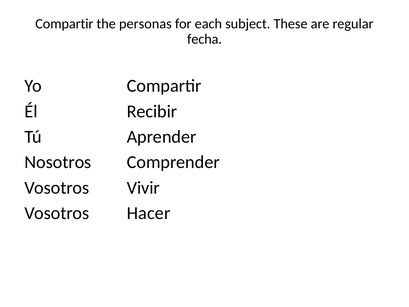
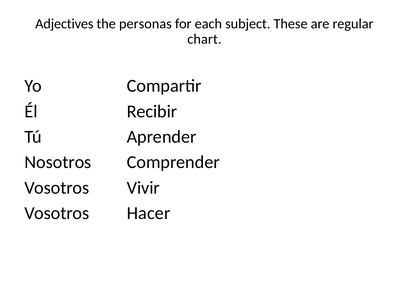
Compartir: Compartir -> Adjectives (64, 24)
fecha: fecha -> chart (204, 39)
